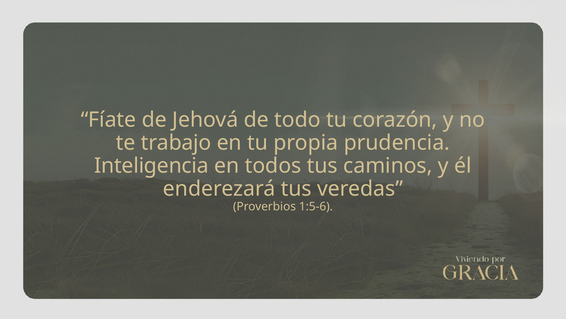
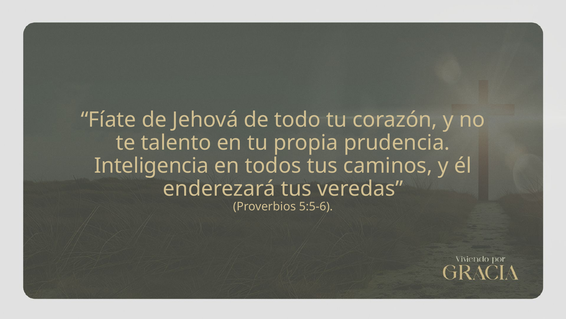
trabajo: trabajo -> talento (176, 142)
1:5-6: 1:5-6 -> 5:5-6 (316, 206)
